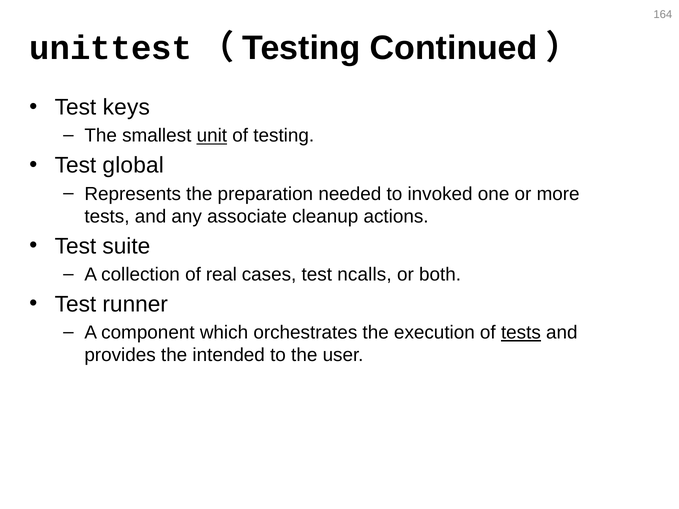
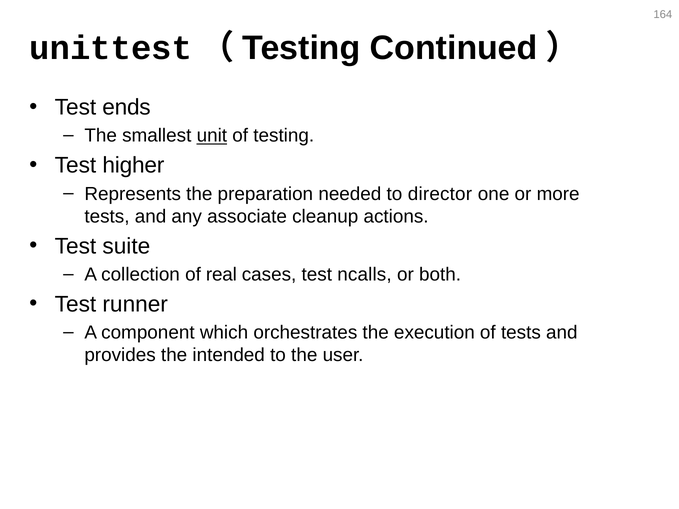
keys: keys -> ends (126, 107)
global: global -> higher (133, 166)
invoked: invoked -> director (440, 194)
tests underline: present -> none (521, 333)
